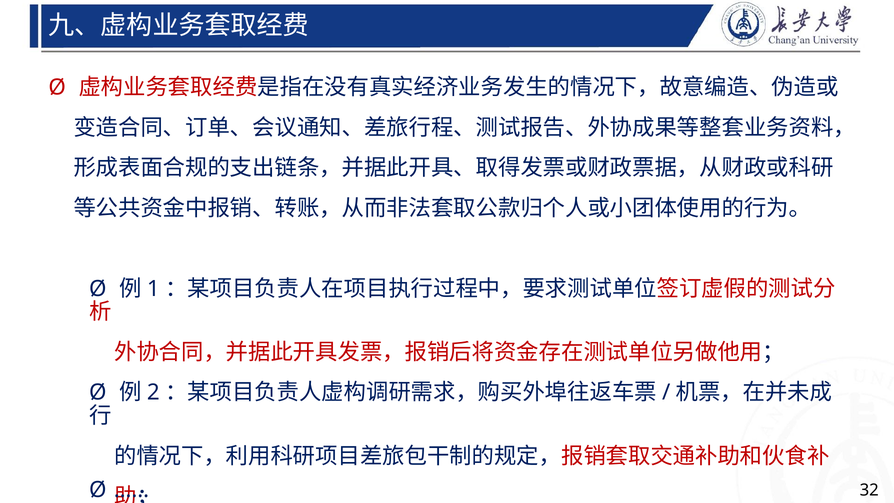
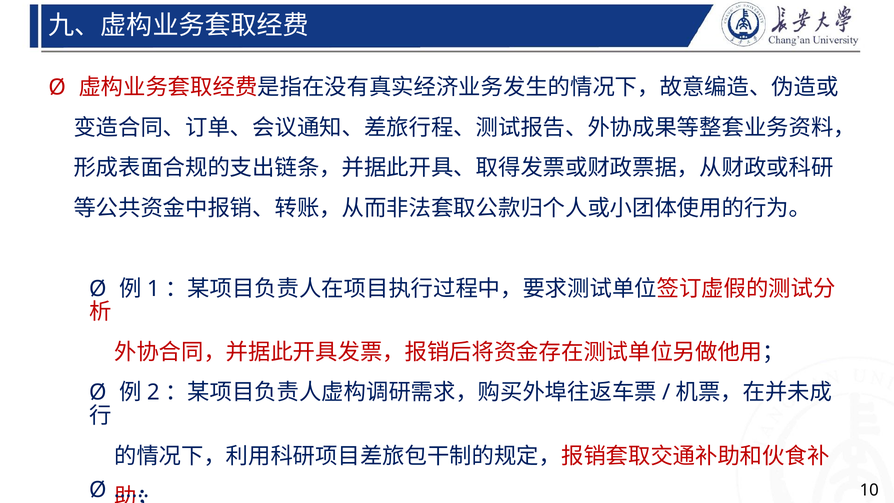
32: 32 -> 10 (869, 490)
